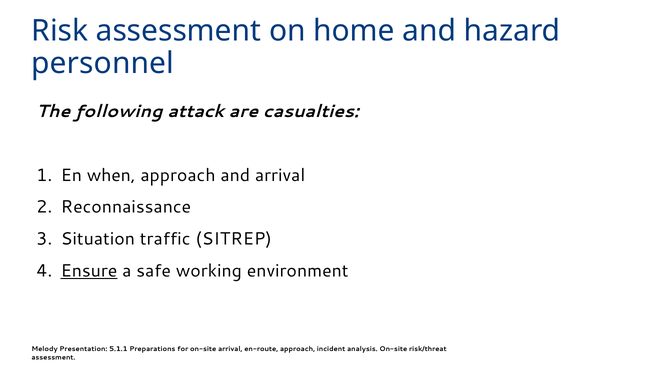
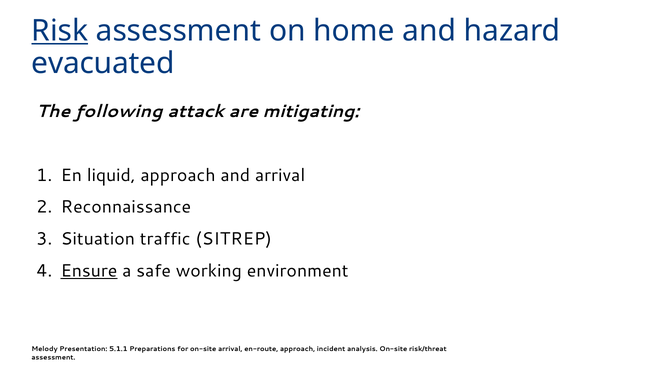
Risk underline: none -> present (60, 31)
personnel: personnel -> evacuated (103, 63)
casualties: casualties -> mitigating (311, 111)
when: when -> liquid (111, 175)
